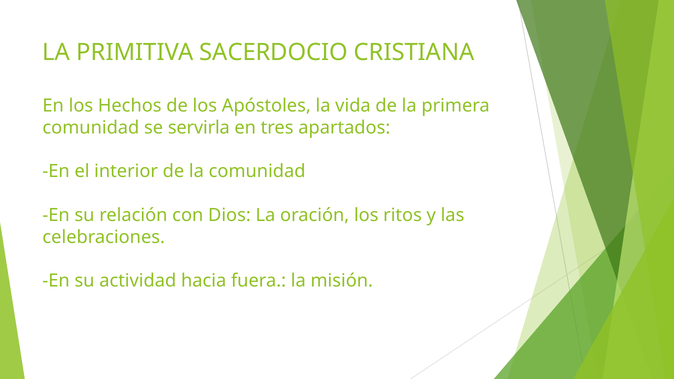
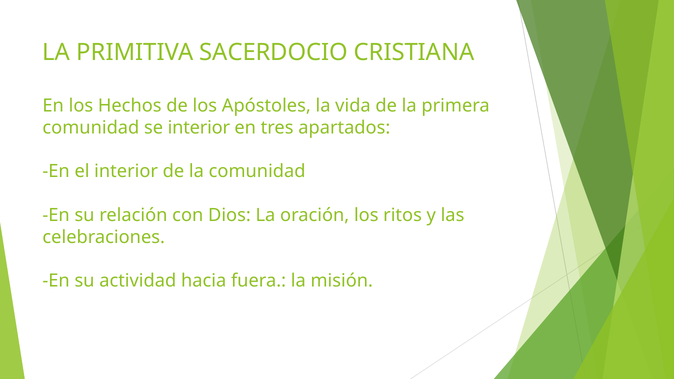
se servirla: servirla -> interior (199, 128)
